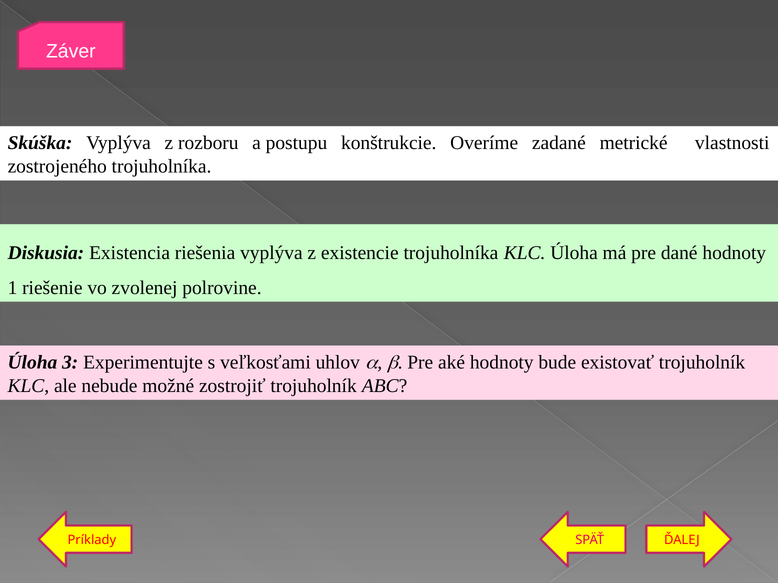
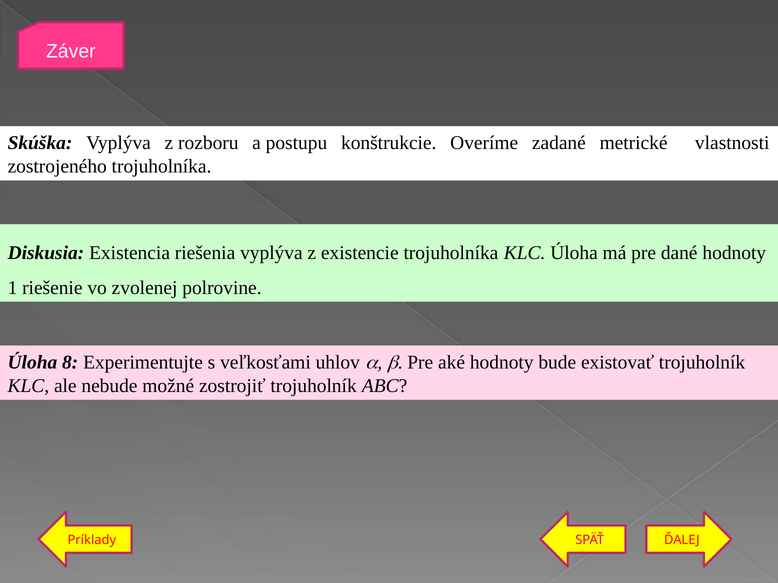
3: 3 -> 8 (70, 363)
